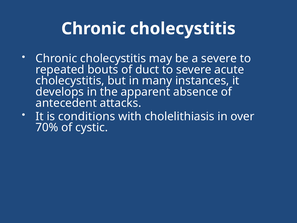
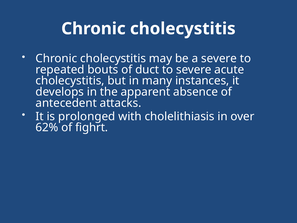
conditions: conditions -> prolonged (87, 116)
70%: 70% -> 62% (47, 127)
cystic: cystic -> fighrt (92, 127)
